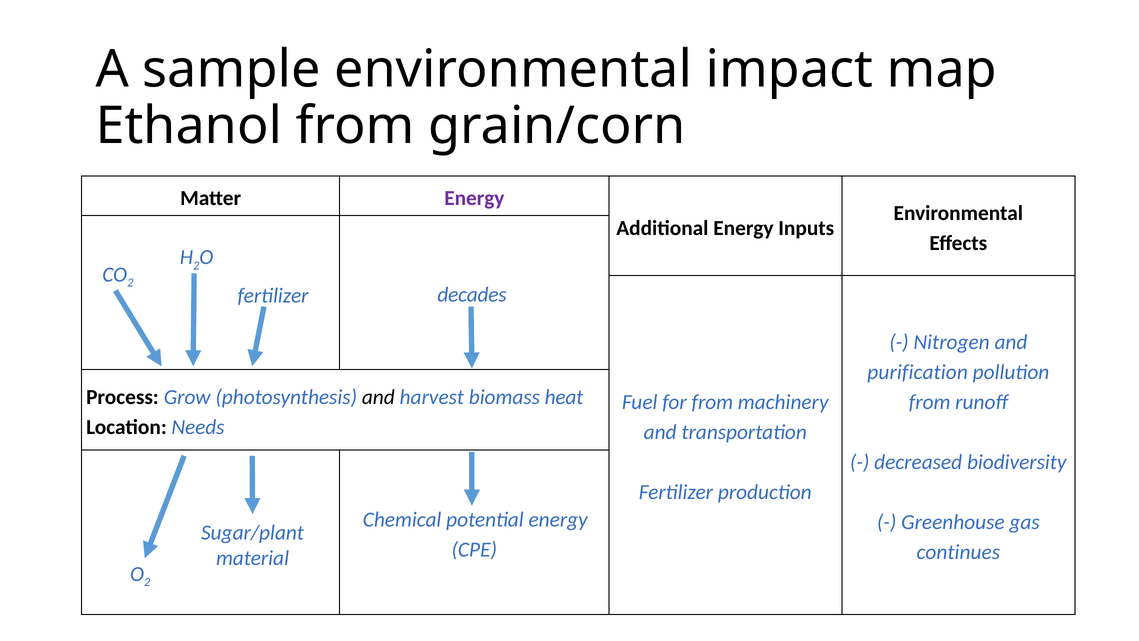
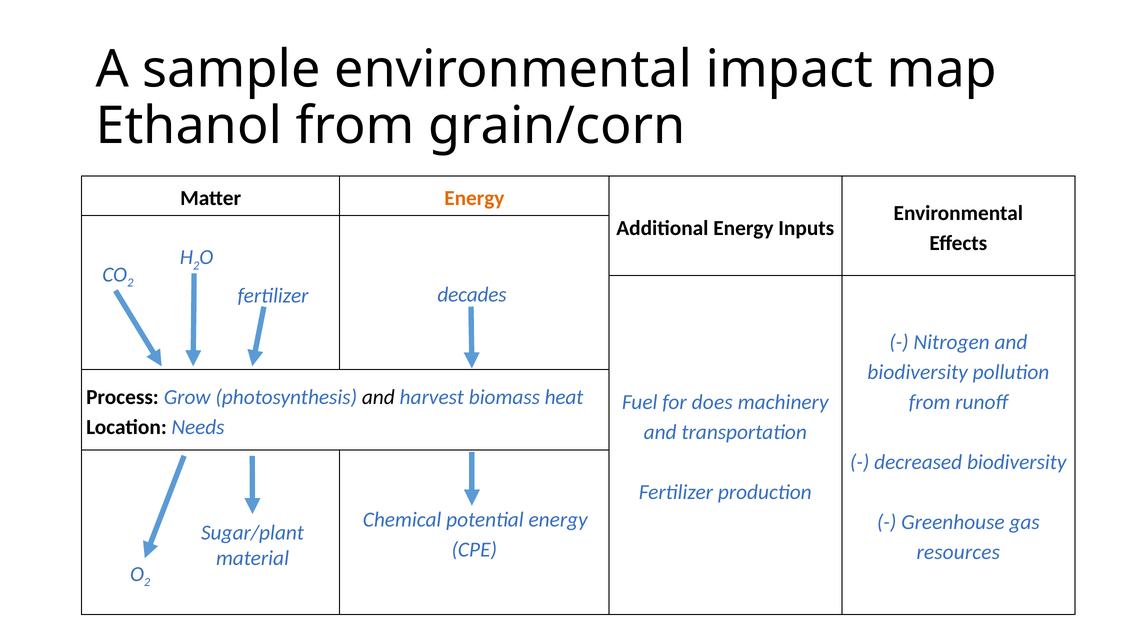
Energy colour: purple -> orange (474, 198)
purification: purification -> biodiversity (918, 372)
for from: from -> does (712, 402)
continues: continues -> resources (958, 552)
